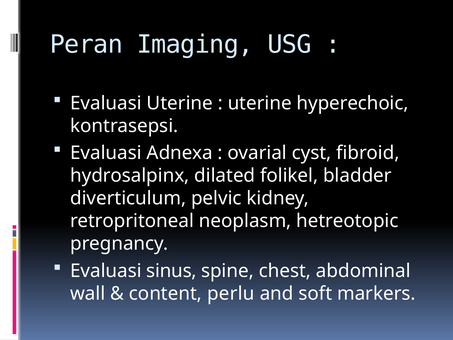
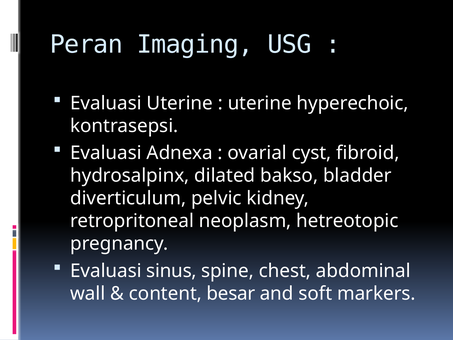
folikel: folikel -> bakso (289, 176)
perlu: perlu -> besar (231, 293)
